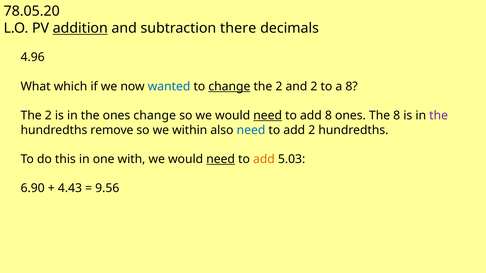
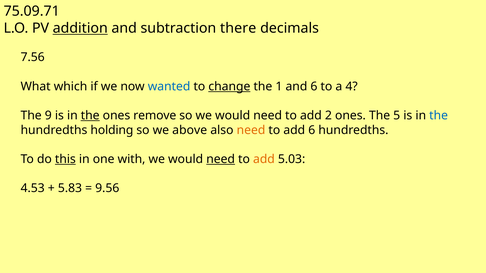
78.05.20: 78.05.20 -> 75.09.71 (32, 11)
4.96: 4.96 -> 7.56 (33, 57)
2: 2 -> 1 (279, 86)
and 2: 2 -> 6 (314, 86)
a 8: 8 -> 4 (352, 86)
2: 2 -> 9 (48, 116)
the underline: none -> present (90, 116)
ones change: change -> remove (155, 116)
need underline: present -> none (268, 116)
add 8: 8 -> 2 (328, 116)
The 8: 8 -> 5 (397, 116)
the colour: purple -> blue (439, 116)
remove: remove -> holding (112, 130)
within: within -> above (190, 130)
need colour: blue -> orange (251, 130)
add 2: 2 -> 6 (312, 130)
this underline: none -> present (65, 159)
6.90: 6.90 -> 4.53 (33, 189)
4.43: 4.43 -> 5.83 (70, 189)
